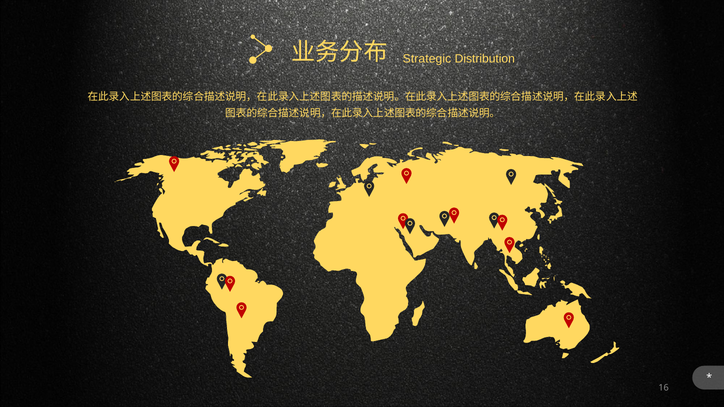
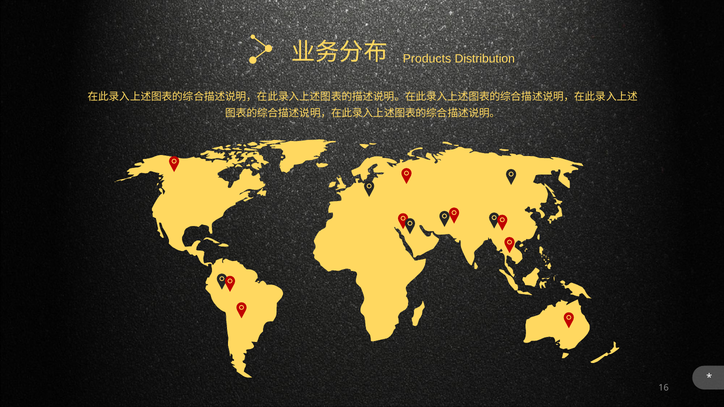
Strategic: Strategic -> Products (427, 59)
